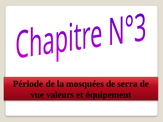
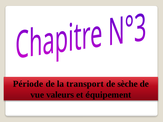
mosquées: mosquées -> transport (85, 84)
serra: serra -> sèche (128, 84)
